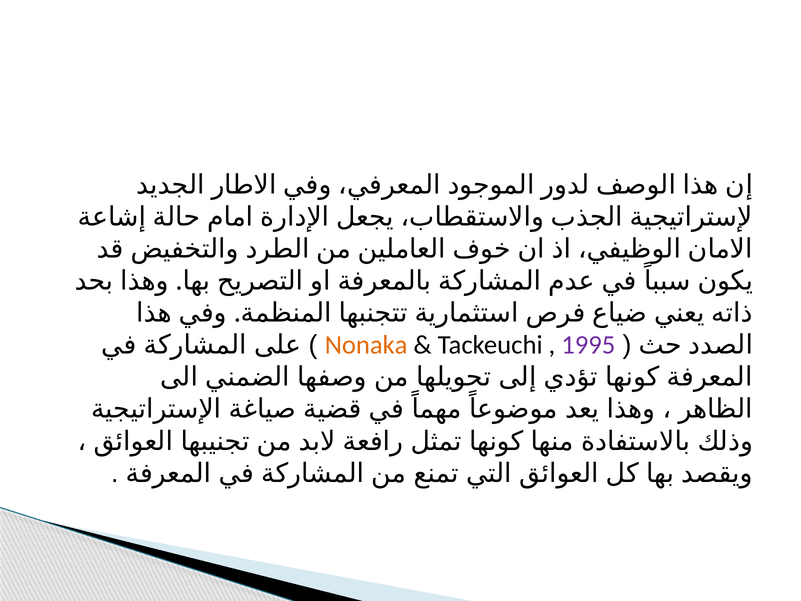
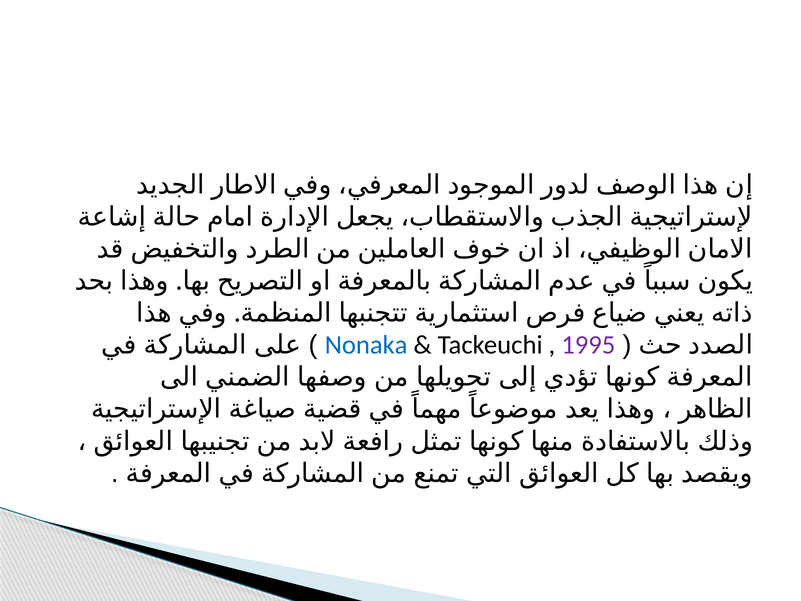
Nonaka colour: orange -> blue (366, 345)
